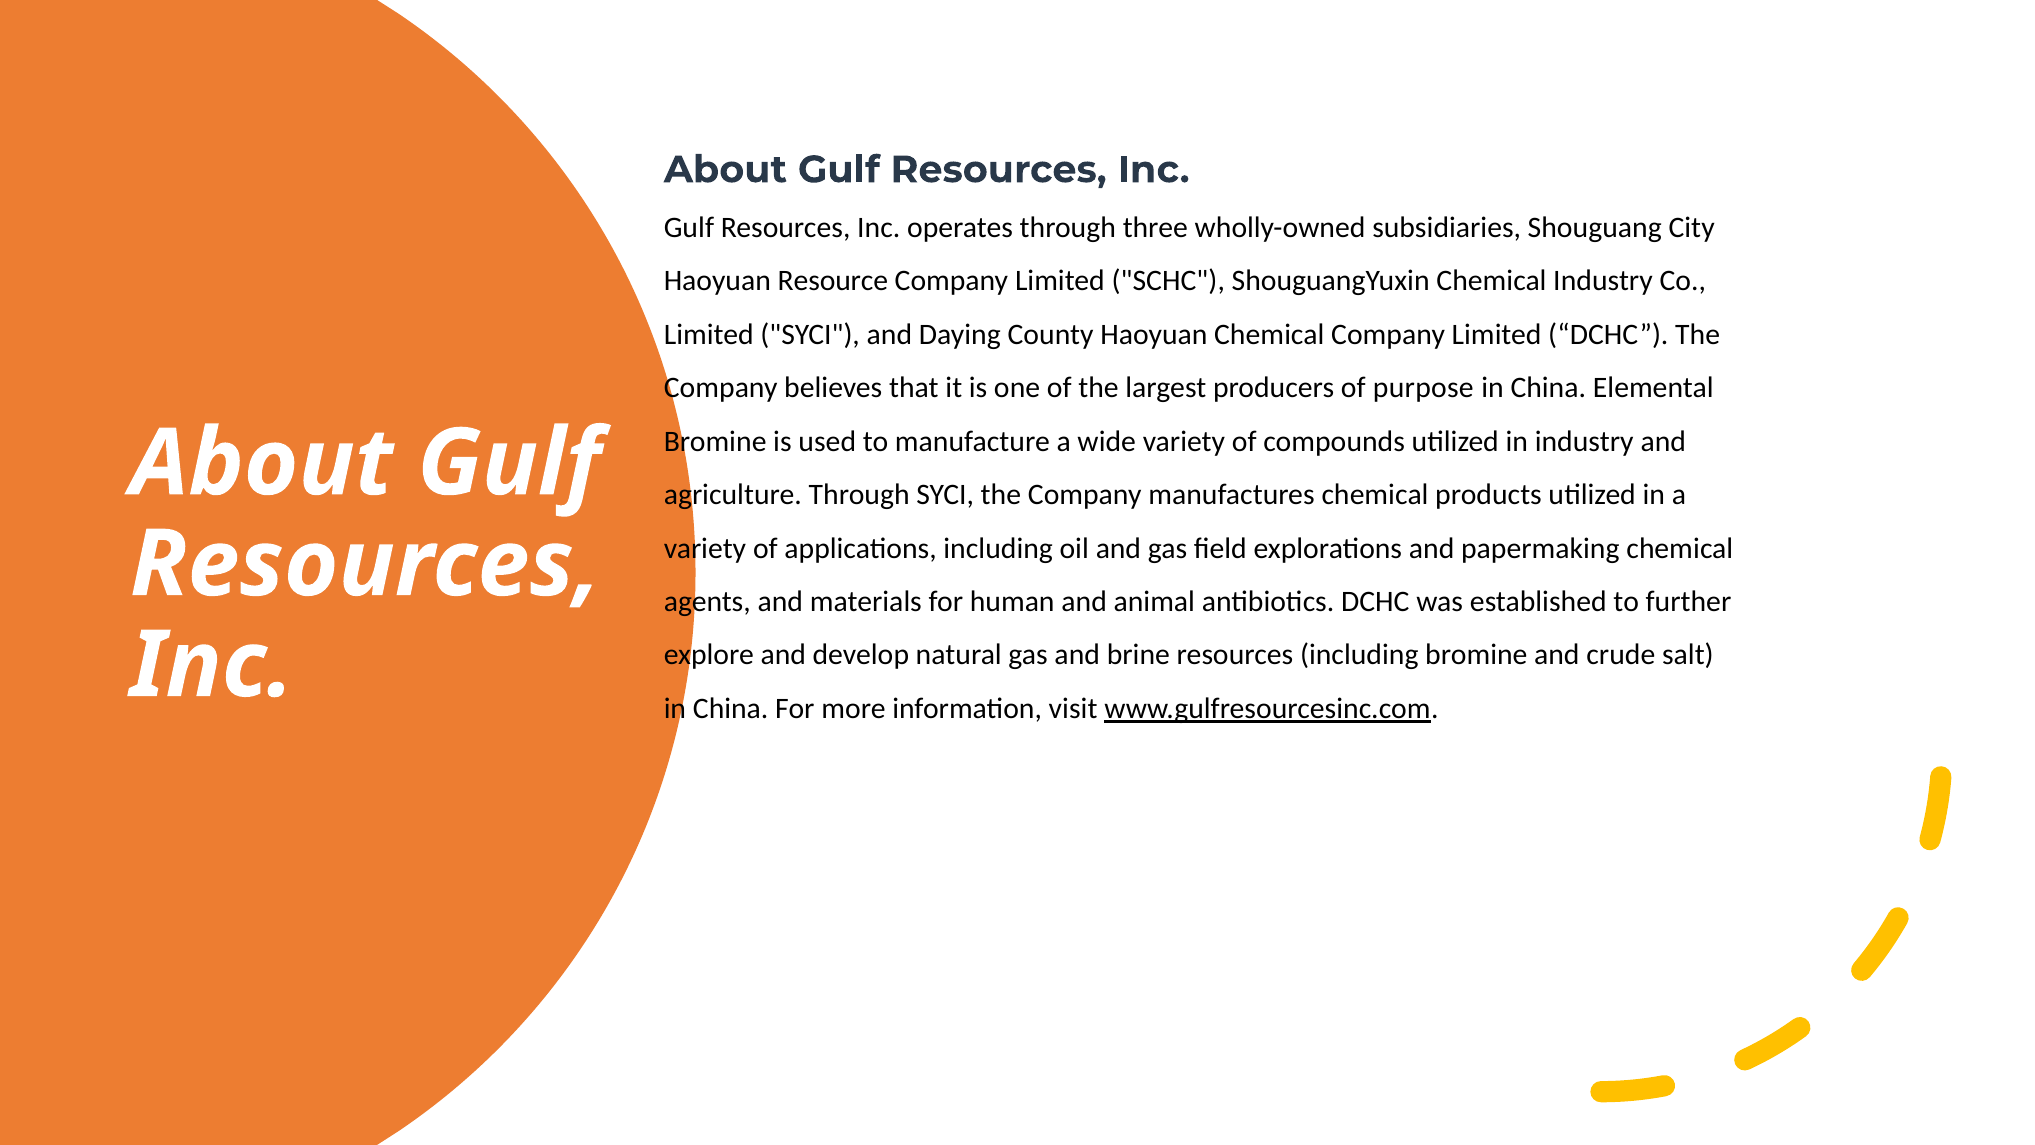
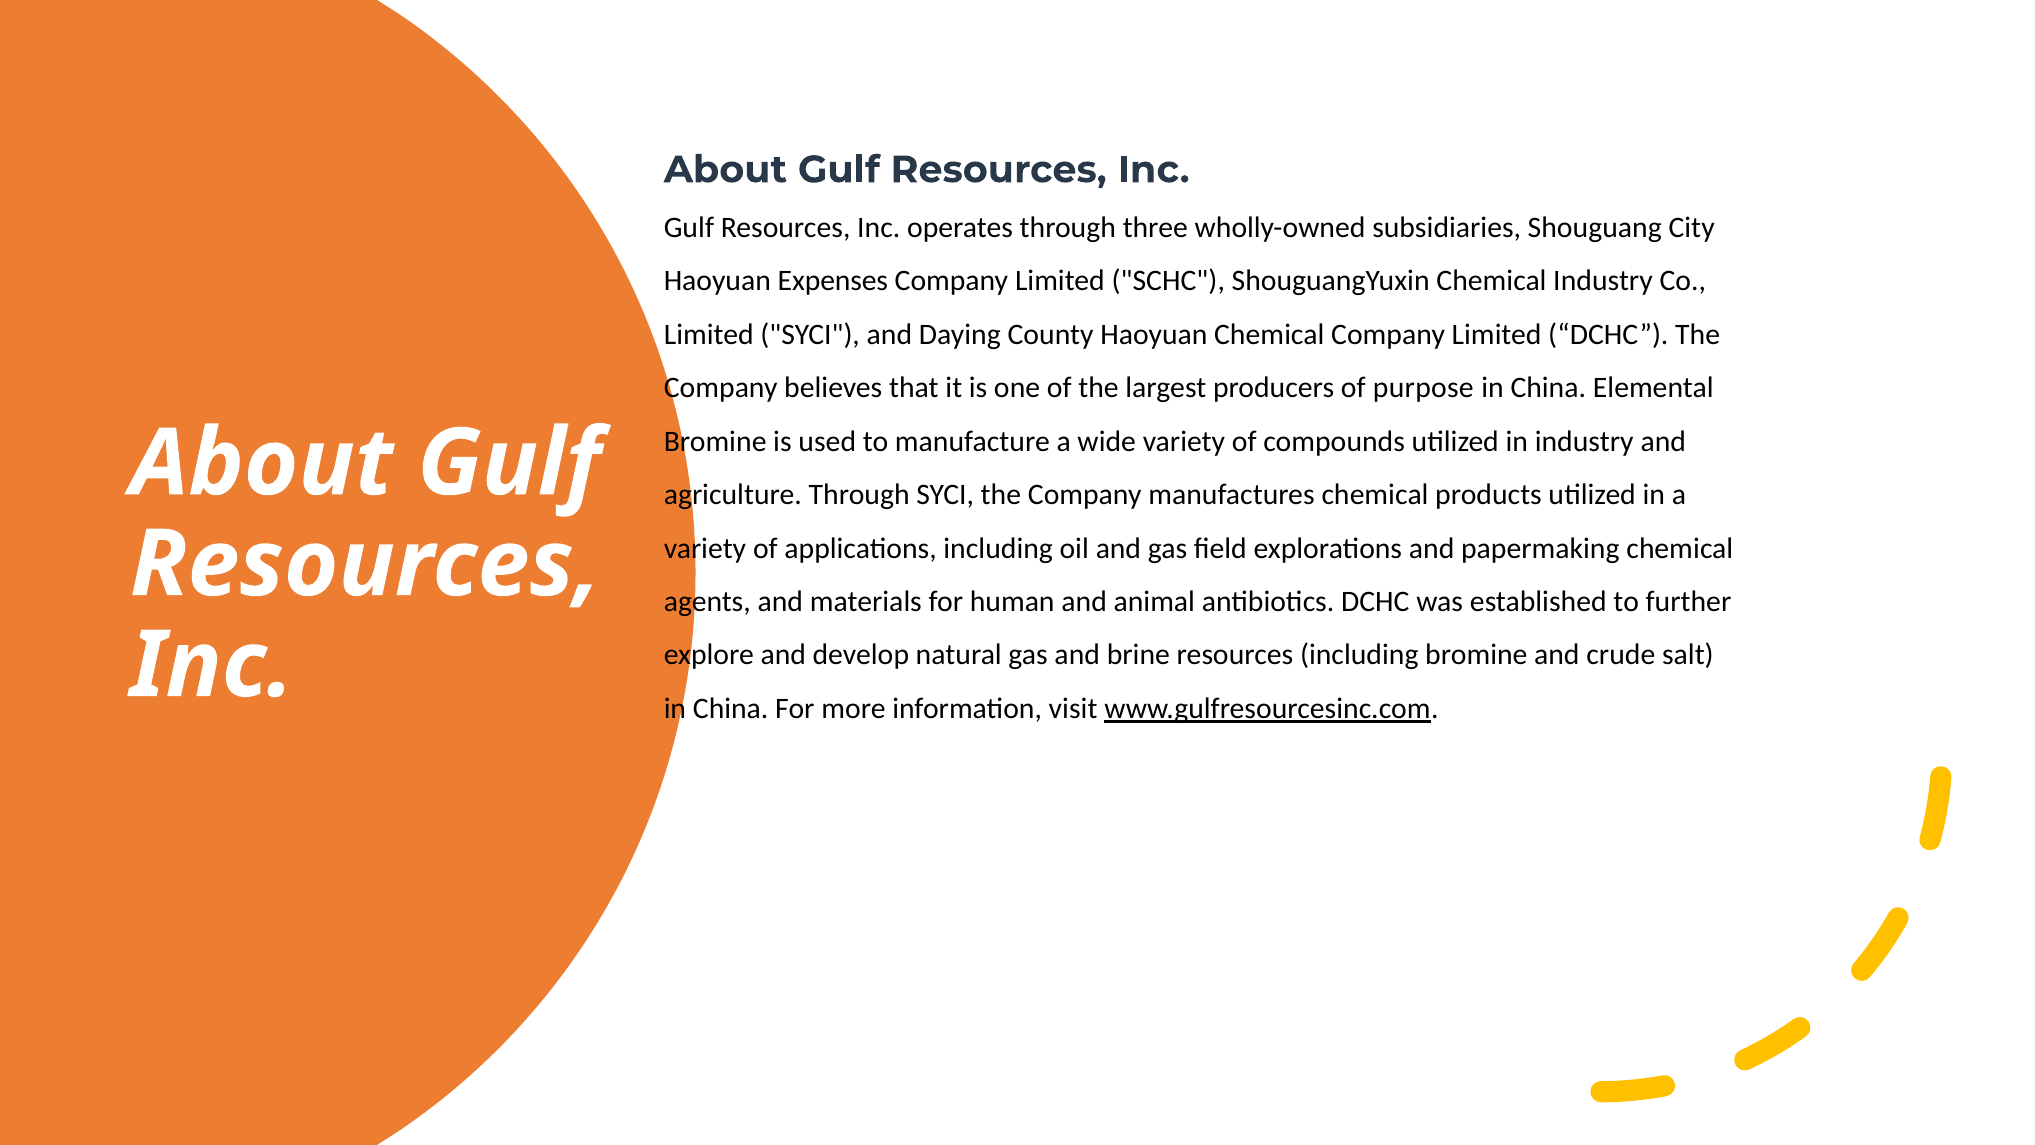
Resource: Resource -> Expenses (833, 281)
